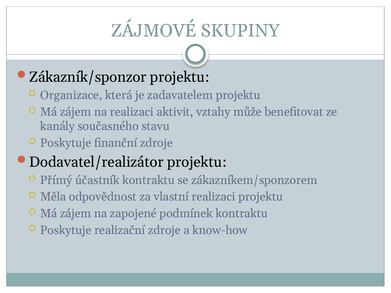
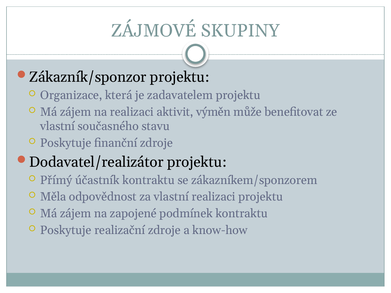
vztahy: vztahy -> výměn (213, 112)
kanály: kanály -> vlastní (57, 126)
